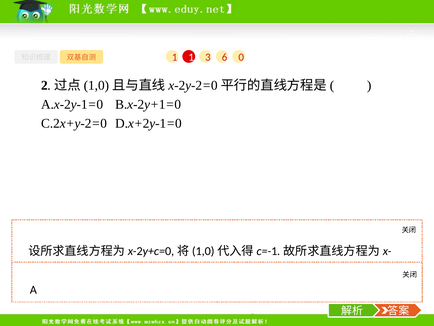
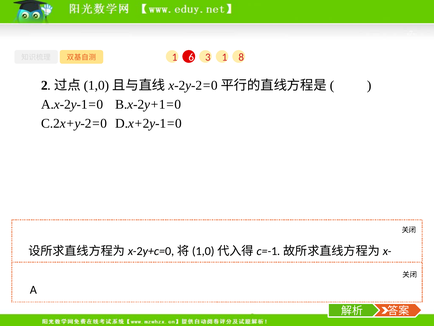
0: 0 -> 8 (241, 57)
1: 1 -> 6 (191, 57)
3 6: 6 -> 1 (225, 57)
